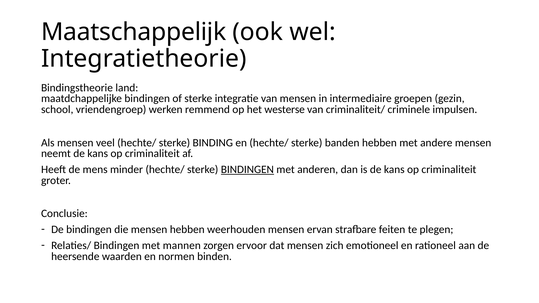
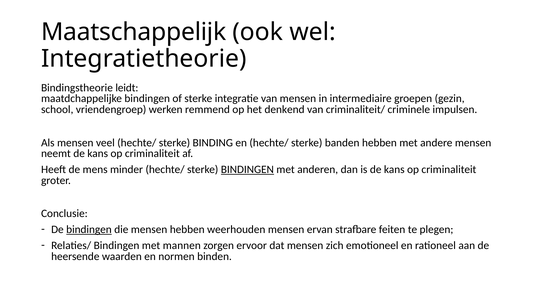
land: land -> leidt (127, 88)
westerse: westerse -> denkend (285, 110)
bindingen underline: none -> present (89, 230)
